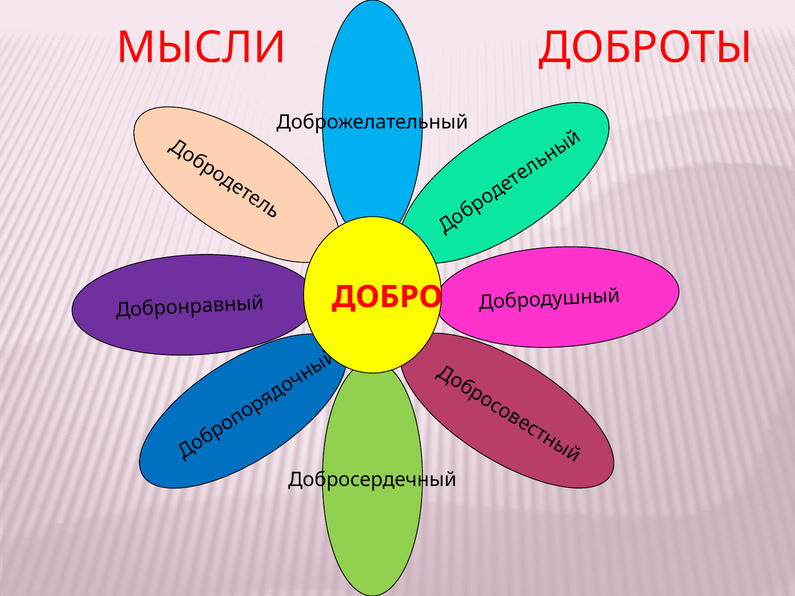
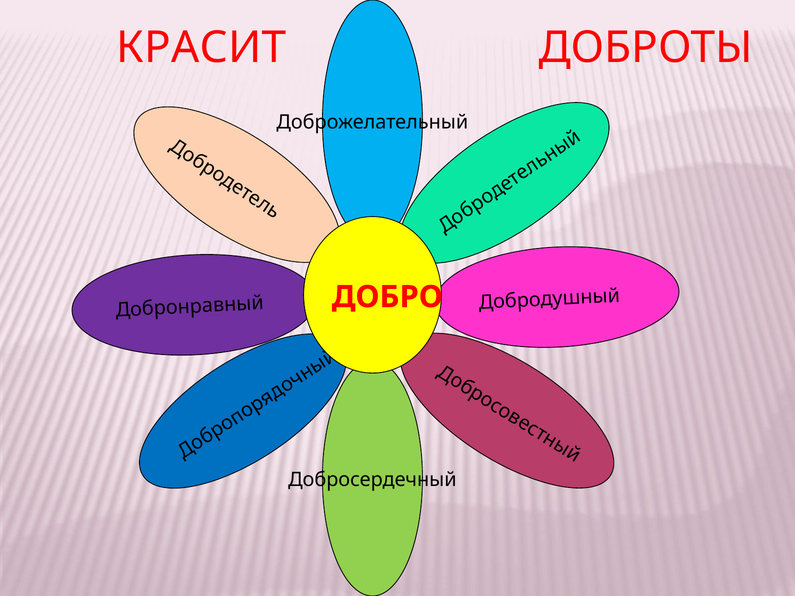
МЫСЛИ: МЫСЛИ -> КРАСИТ (201, 48)
